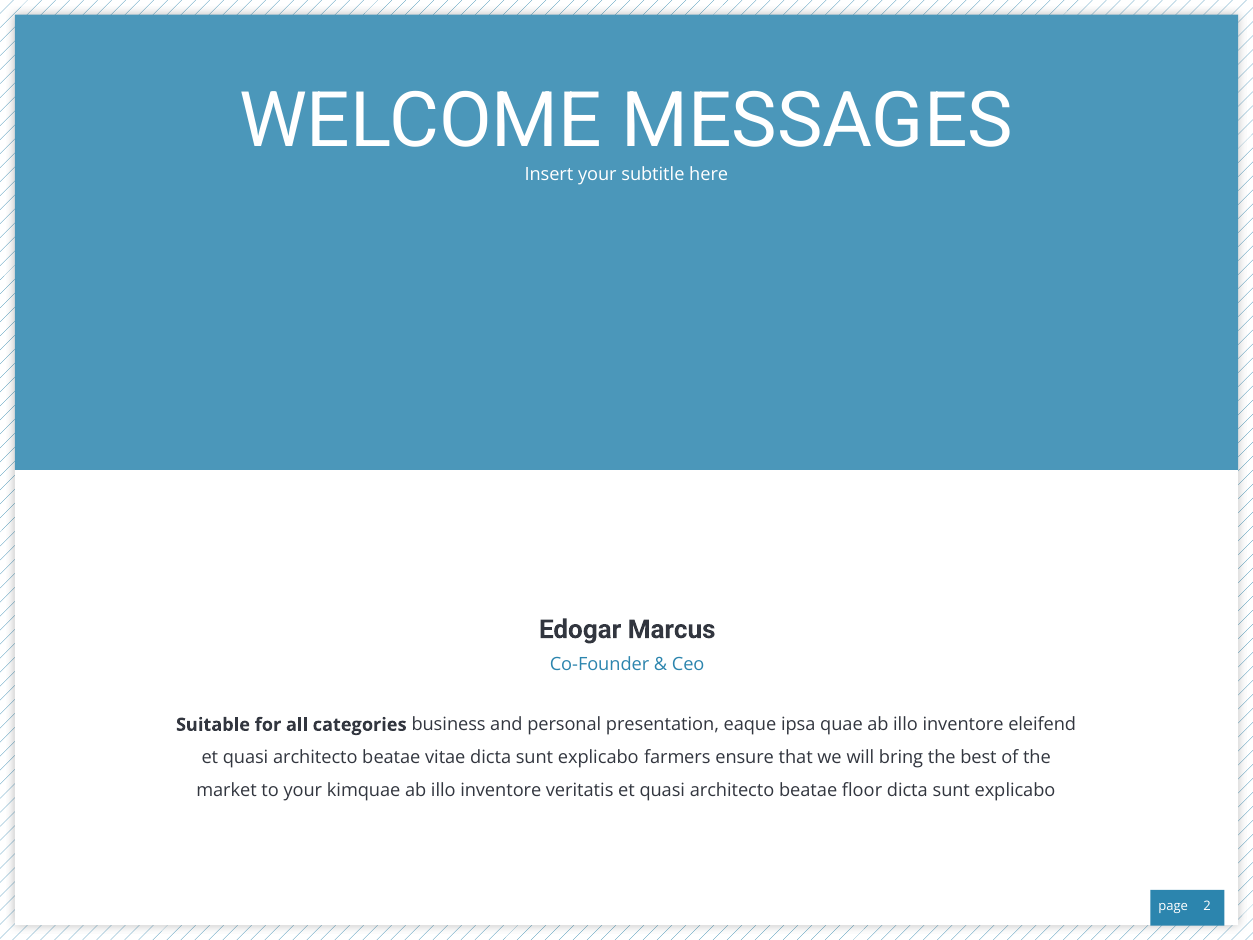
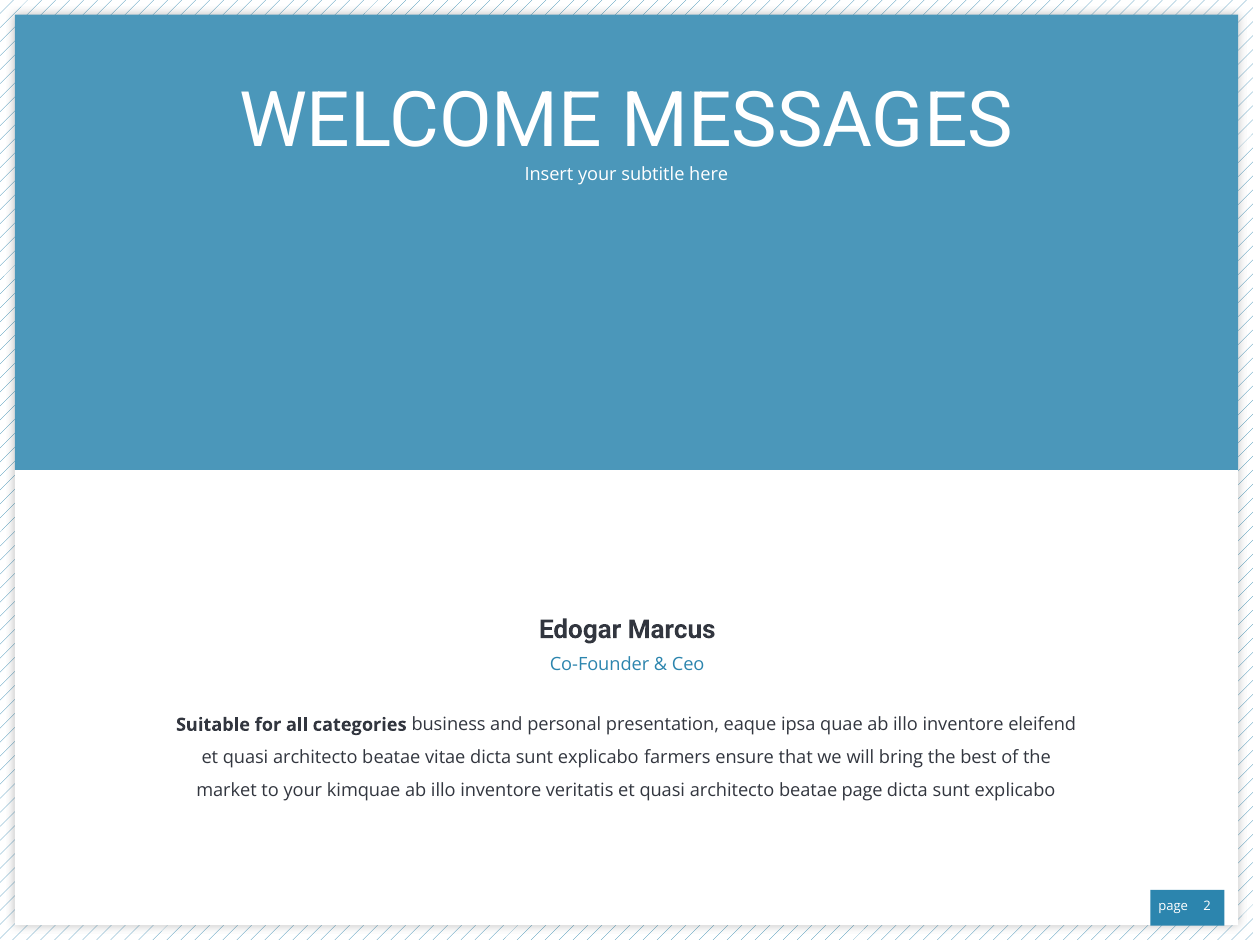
beatae floor: floor -> page (862, 790)
